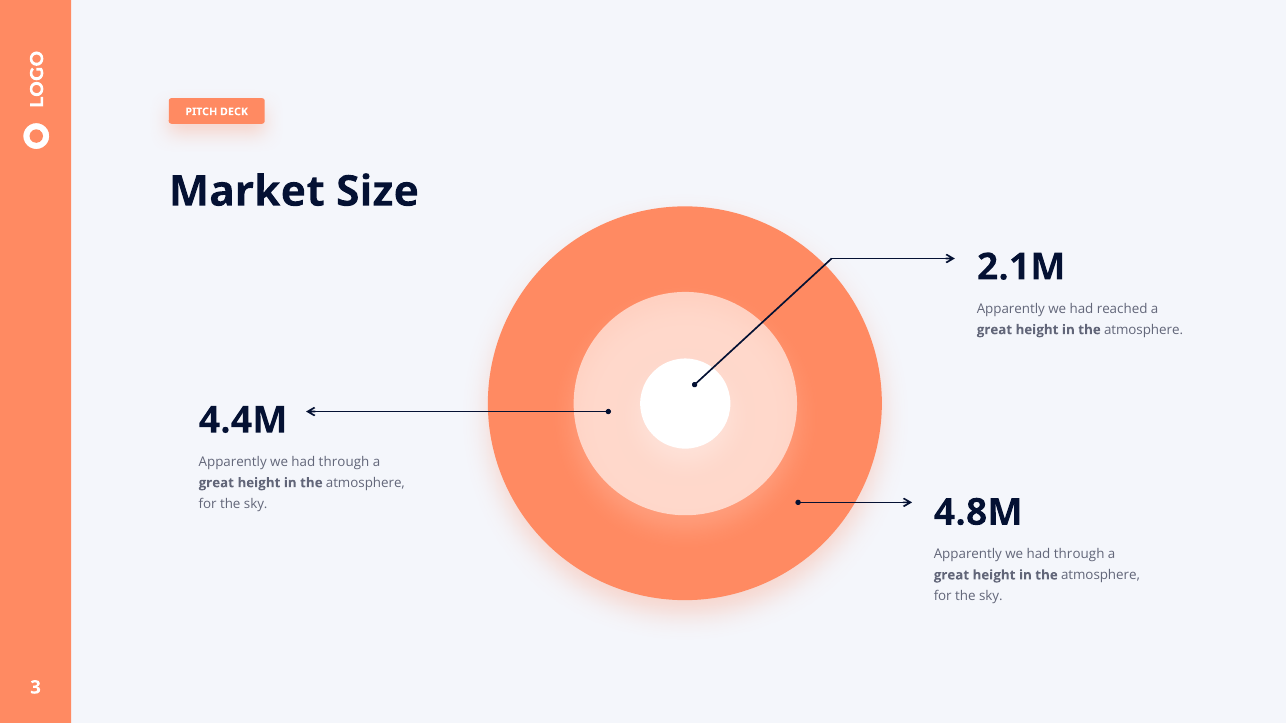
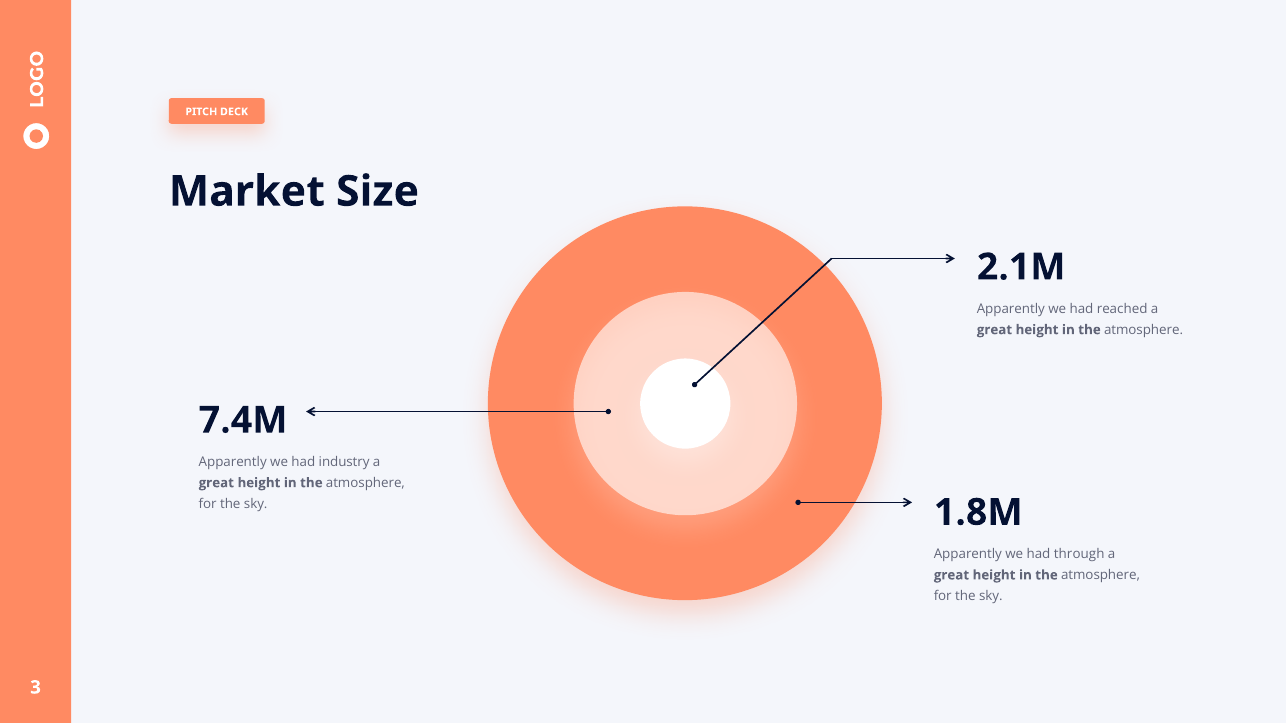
4.4M: 4.4M -> 7.4M (243, 420)
through: through -> industry (344, 462)
4.8M: 4.8M -> 1.8M (978, 513)
